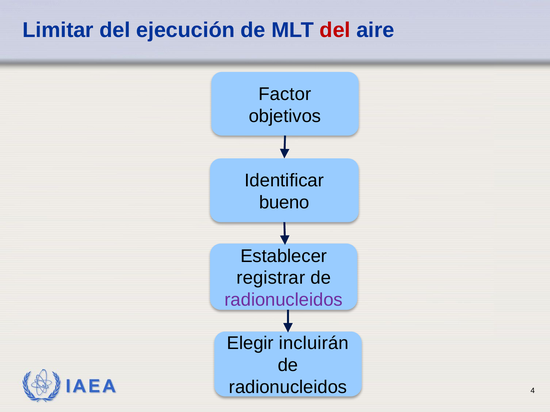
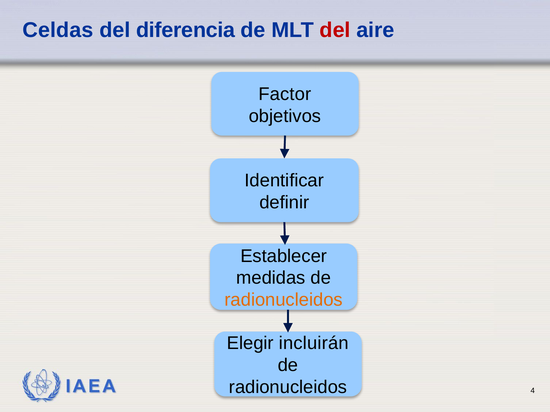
Limitar: Limitar -> Celdas (58, 30)
ejecución: ejecución -> diferencia (186, 30)
bueno: bueno -> definir (284, 203)
registrar: registrar -> medidas (271, 278)
radionucleidos colour: purple -> orange (284, 300)
